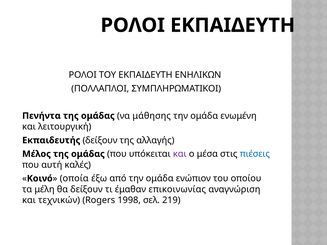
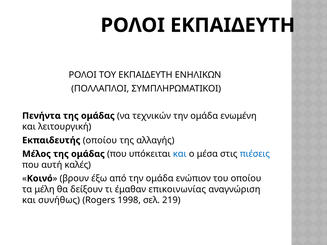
μάθησης: μάθησης -> τεχνικών (152, 116)
Εκπαιδευτής δείξουν: δείξουν -> οποίου (100, 140)
και colour: purple -> blue (180, 154)
οποία: οποία -> βρουν (74, 179)
τεχνικών: τεχνικών -> συνήθως (59, 200)
